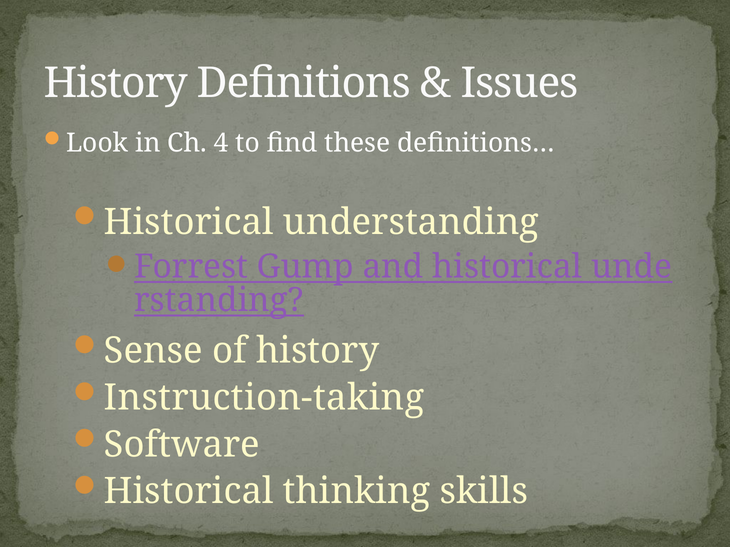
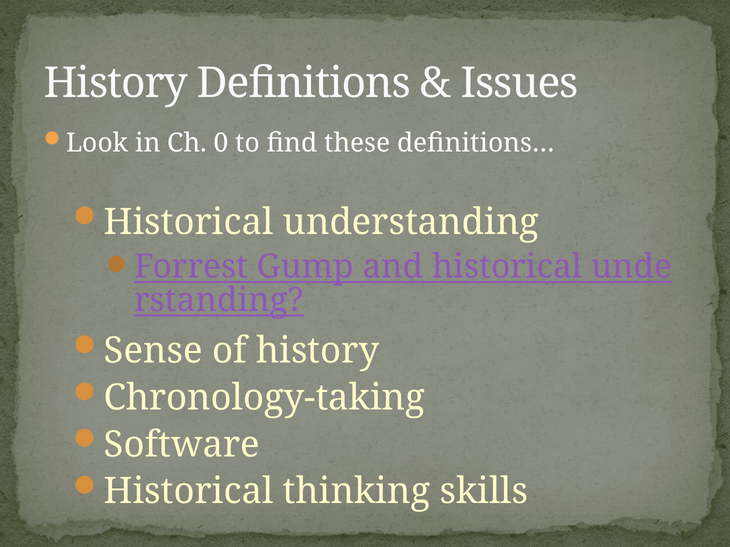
4: 4 -> 0 (221, 143)
Instruction-taking: Instruction-taking -> Chronology-taking (264, 398)
